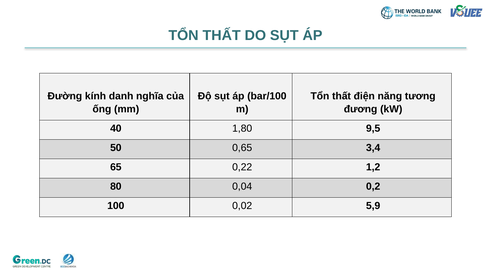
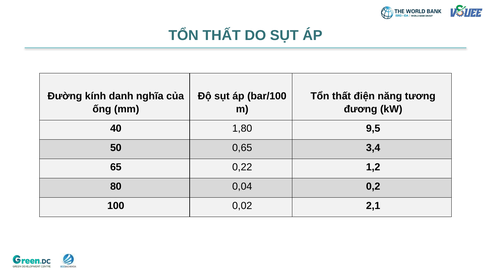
5,9: 5,9 -> 2,1 (373, 206)
